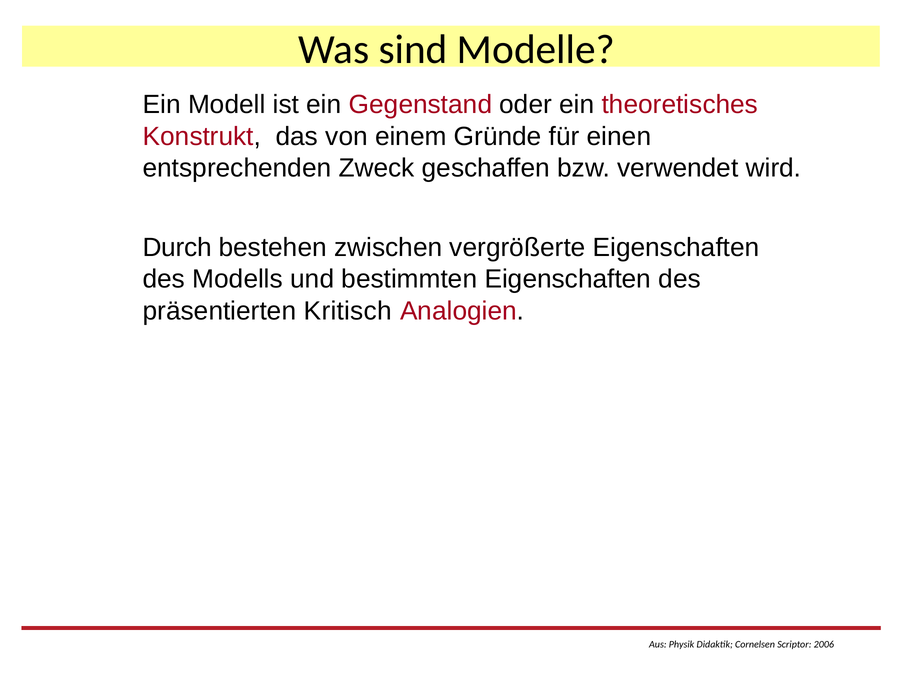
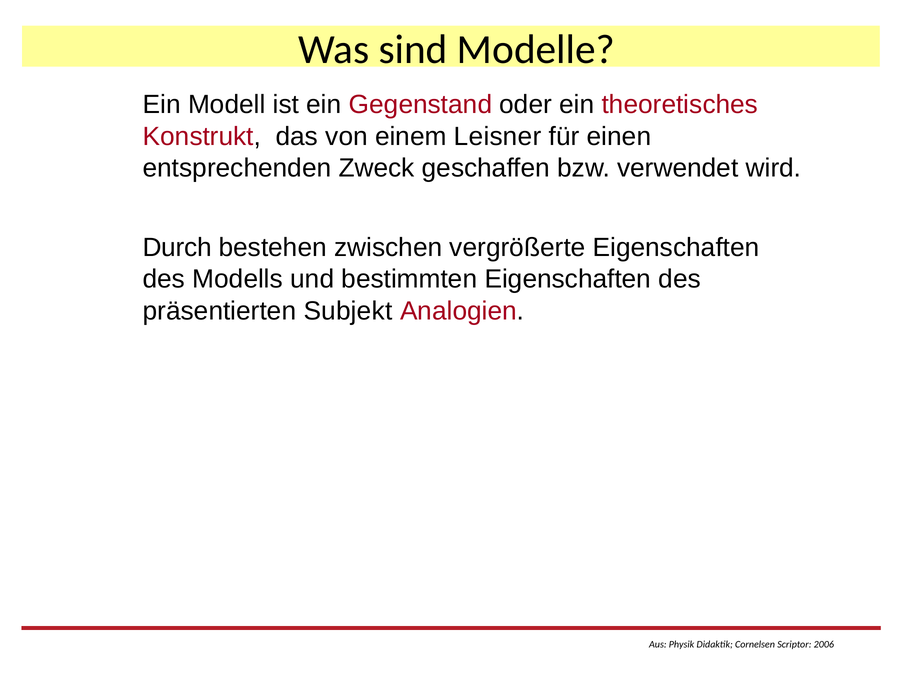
Gründe: Gründe -> Leisner (498, 136)
Kritisch: Kritisch -> Subjekt (348, 311)
